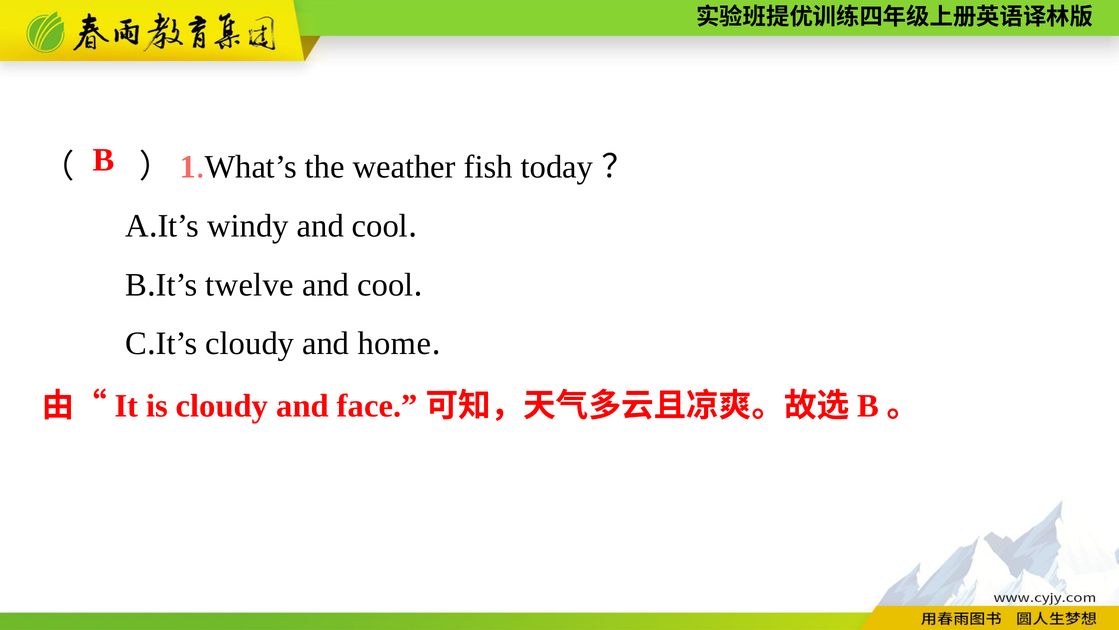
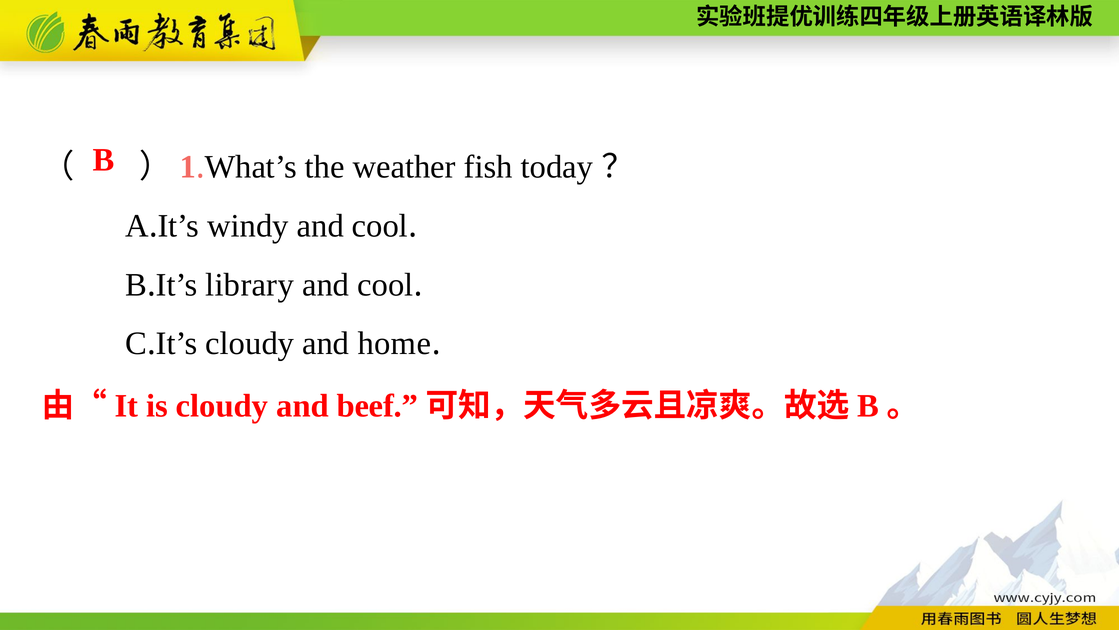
twelve: twelve -> library (250, 285)
face: face -> beef (377, 406)
